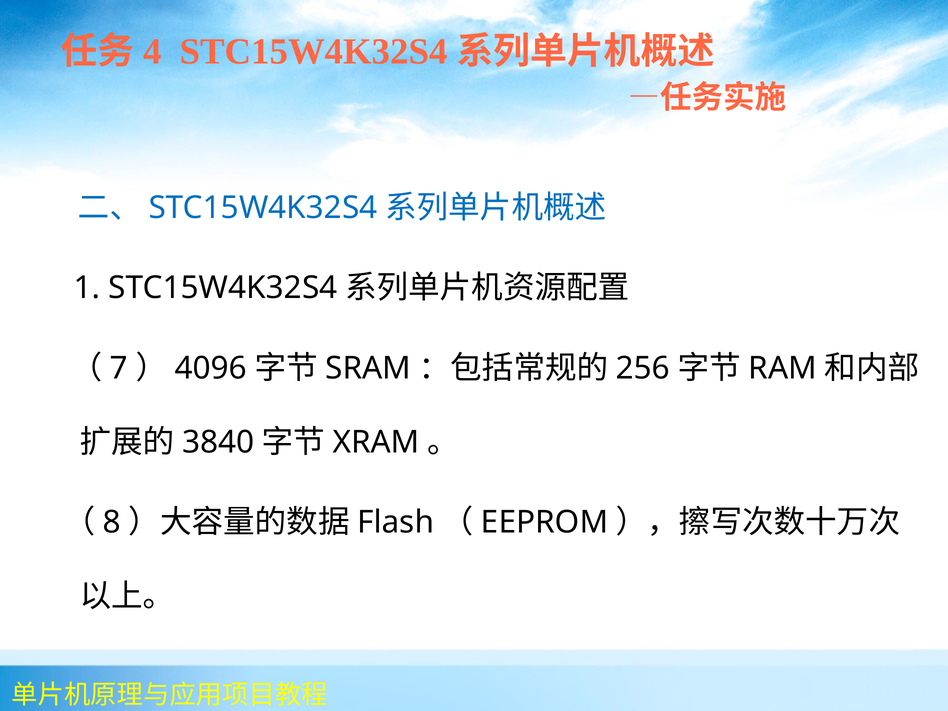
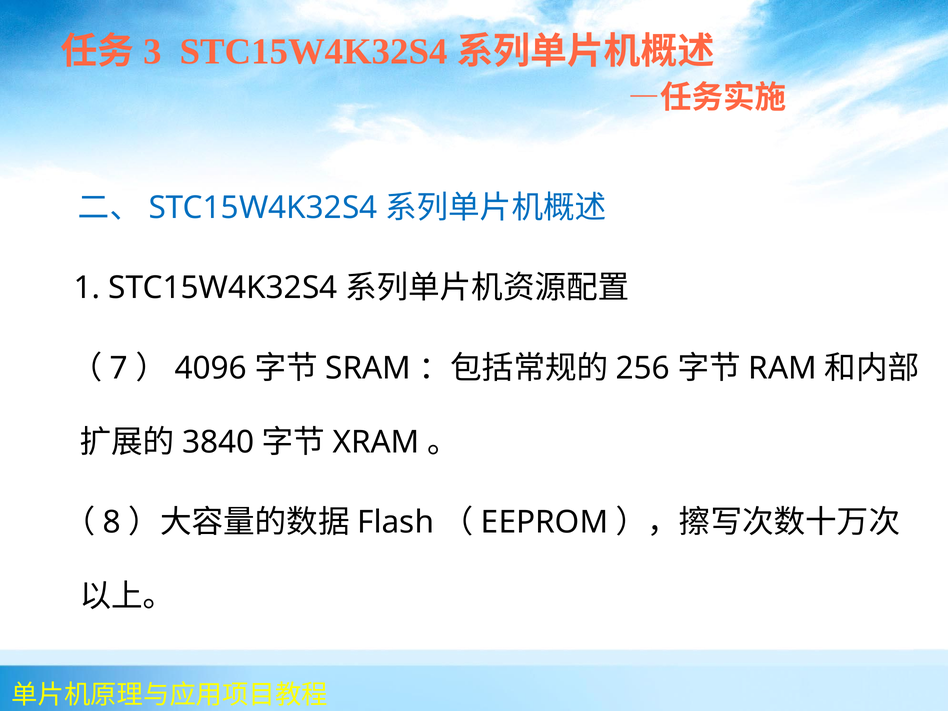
4: 4 -> 3 (152, 52)
